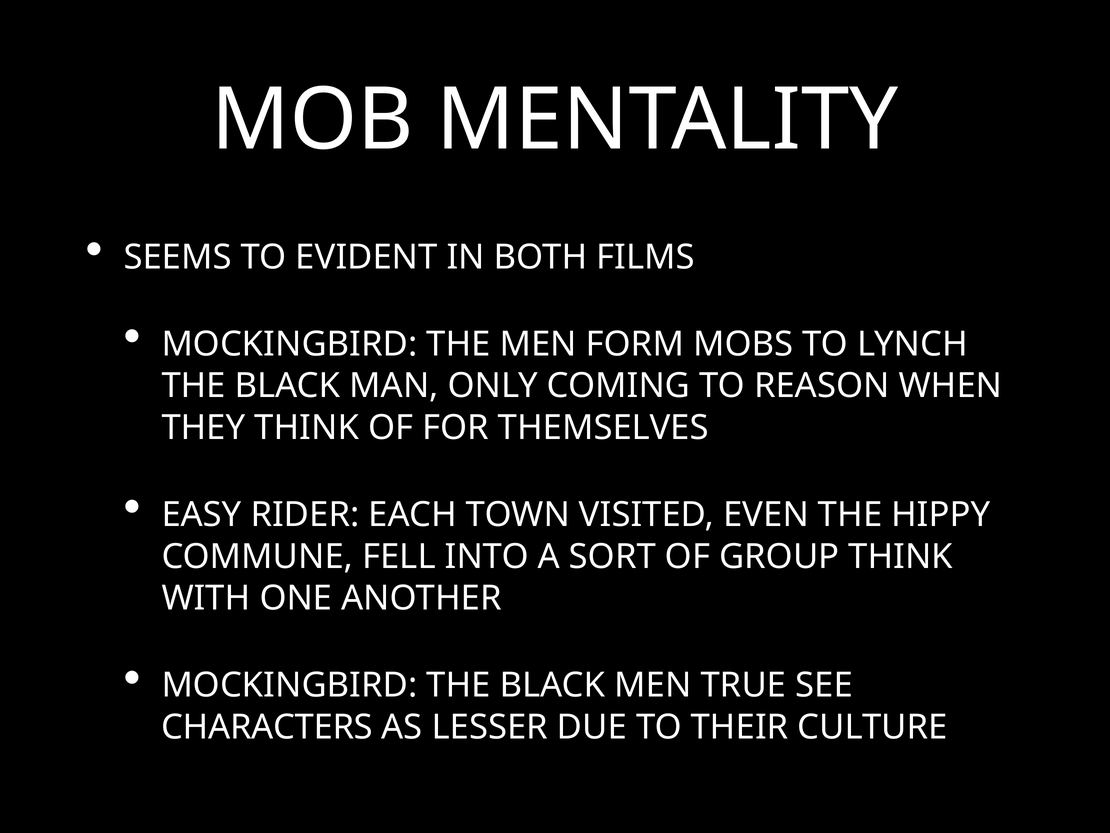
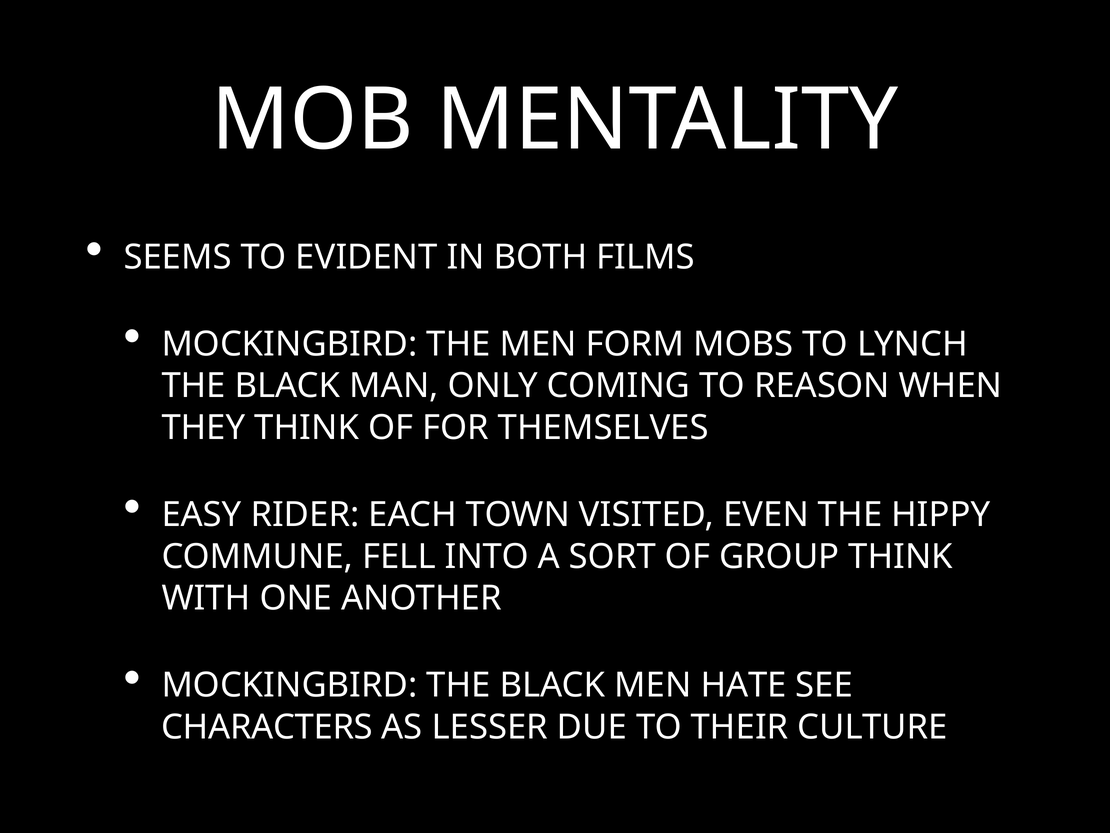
TRUE: TRUE -> HATE (744, 685)
